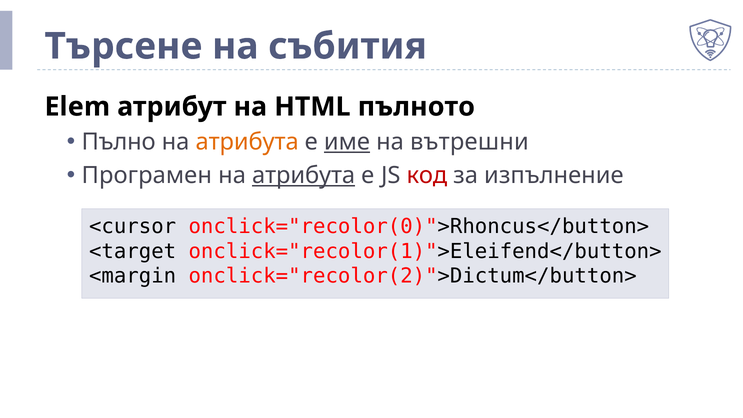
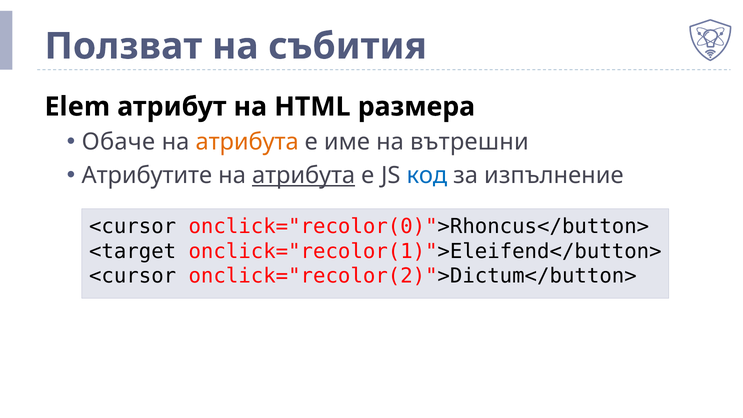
Търсене: Търсене -> Ползват (123, 46)
пълното: пълното -> размера (416, 107)
Пълно: Пълно -> Обаче (118, 142)
име underline: present -> none (347, 142)
Програмен: Програмен -> Атрибутите (147, 176)
код colour: red -> blue (427, 176)
<margin: <margin -> <cursor (133, 276)
